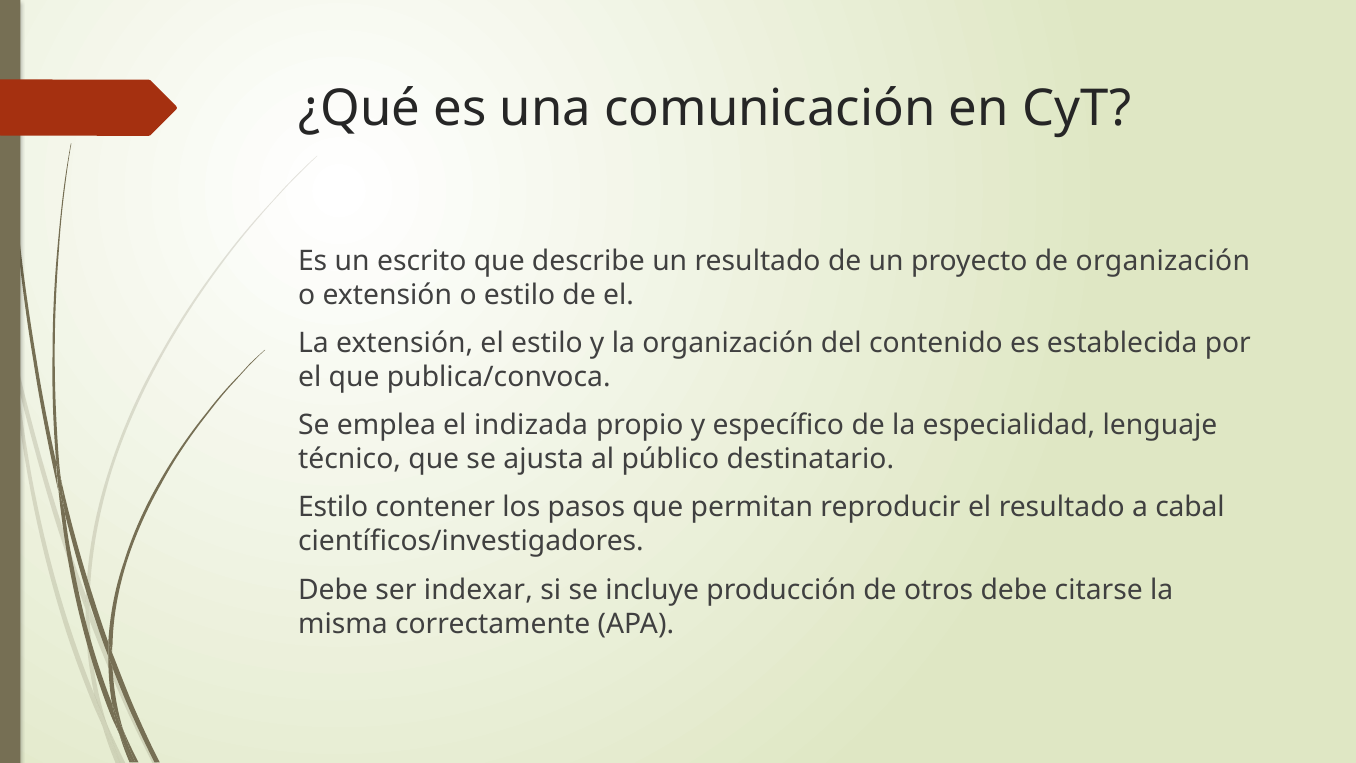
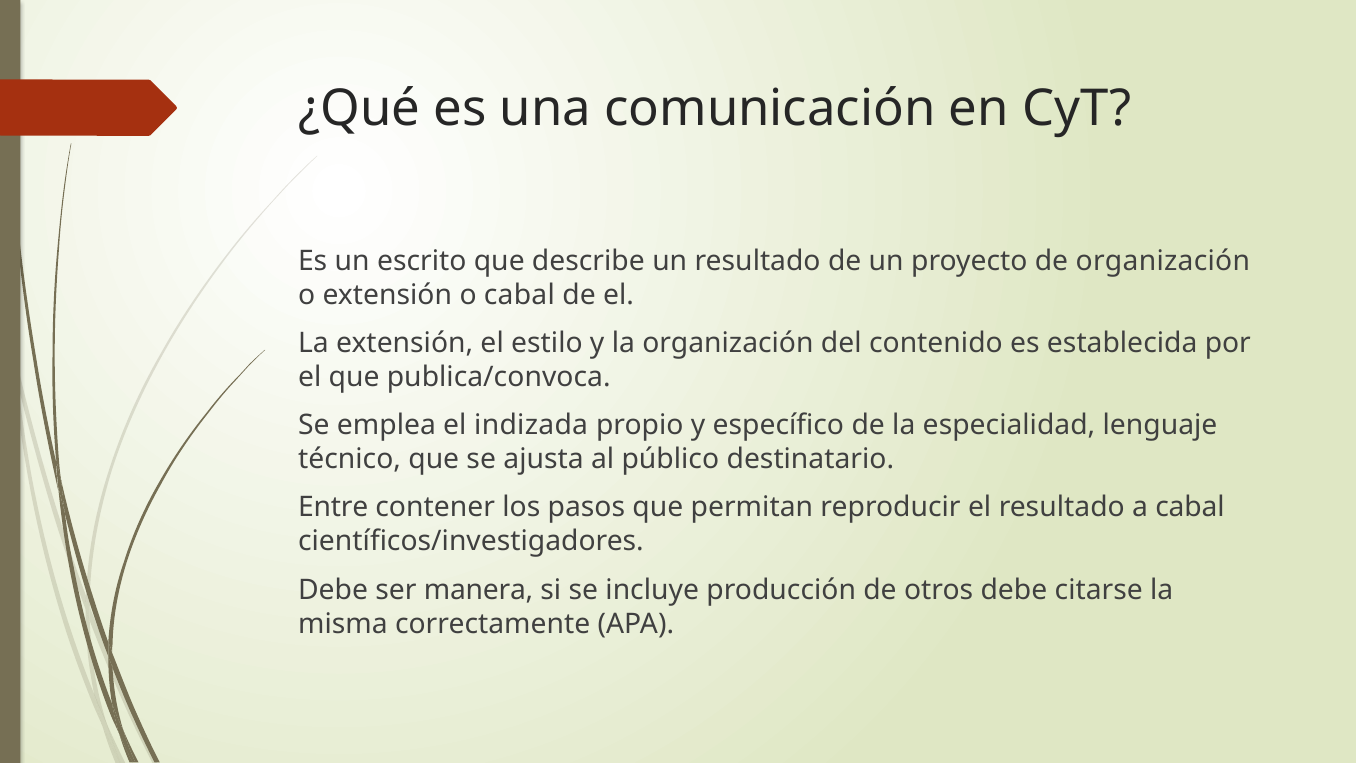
o estilo: estilo -> cabal (519, 295)
Estilo: Estilo -> Entre (333, 507)
indexar: indexar -> manera (479, 590)
